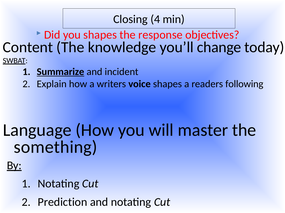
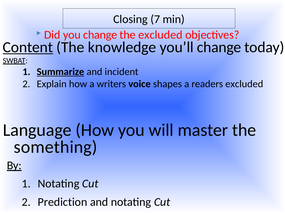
4: 4 -> 7 (155, 19)
you shapes: shapes -> change (100, 35)
the response: response -> excluded (160, 35)
Content underline: none -> present (28, 47)
readers following: following -> excluded (244, 84)
